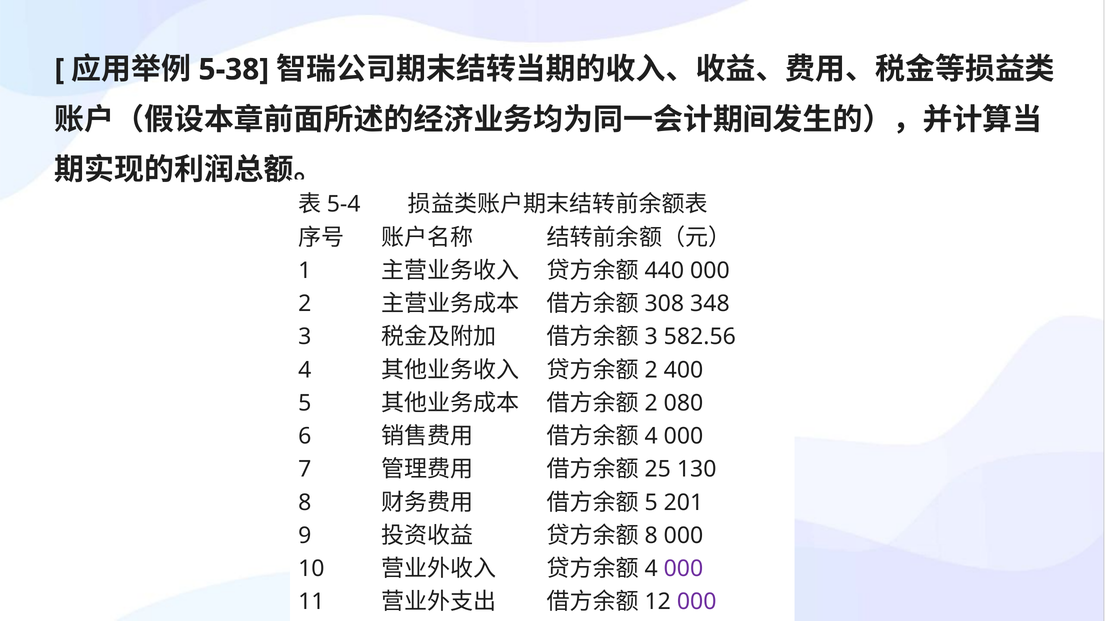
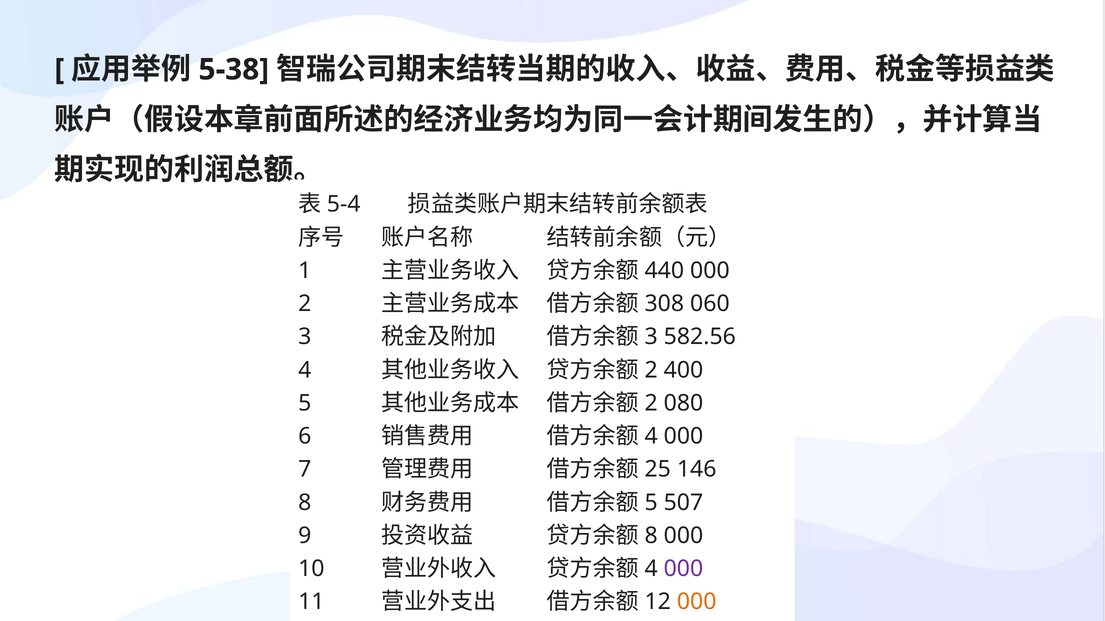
348: 348 -> 060 (710, 304)
130: 130 -> 146 (697, 470)
201: 201 -> 507 (683, 503)
000 colour: purple -> orange (697, 602)
